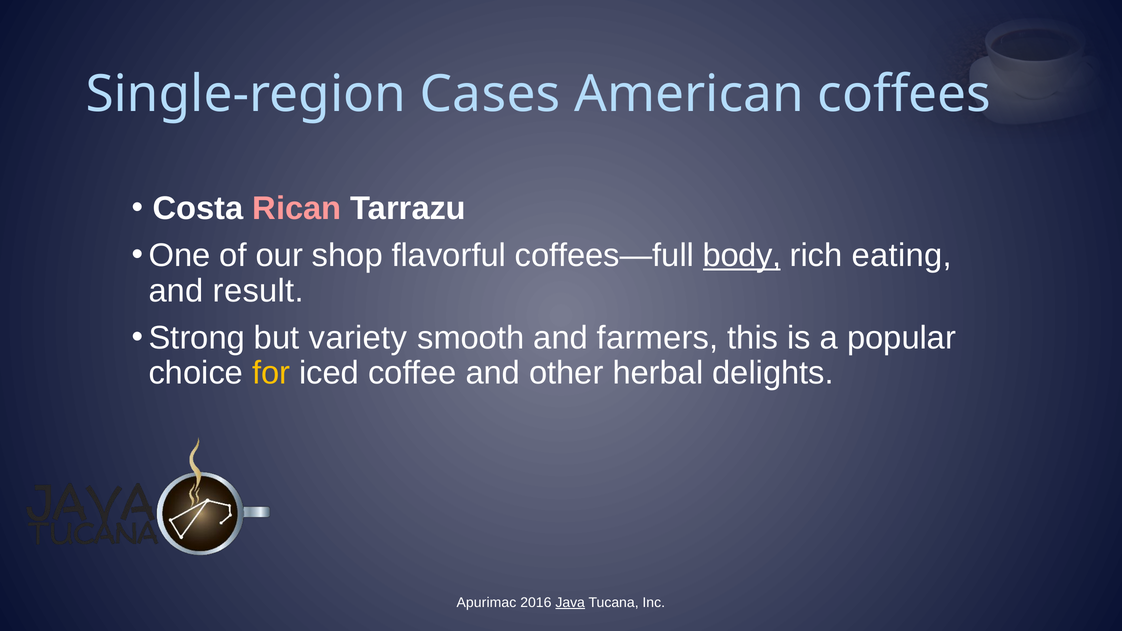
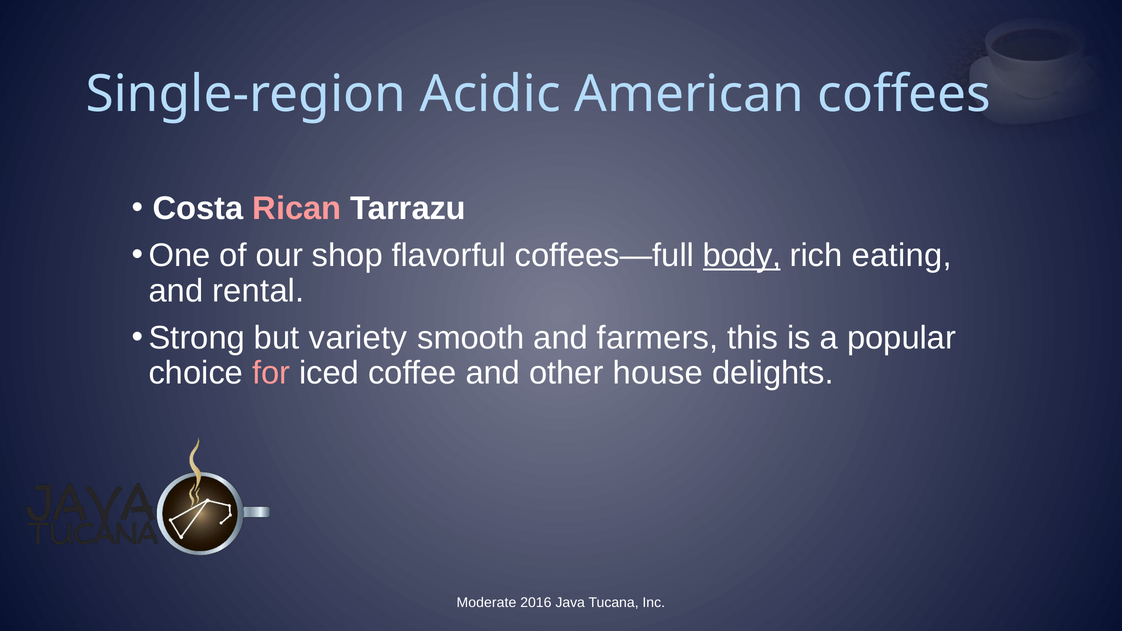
Cases: Cases -> Acidic (490, 94)
result: result -> rental (258, 291)
for colour: yellow -> pink (271, 373)
herbal: herbal -> house (658, 373)
Apurimac: Apurimac -> Moderate (486, 603)
Java underline: present -> none (570, 603)
